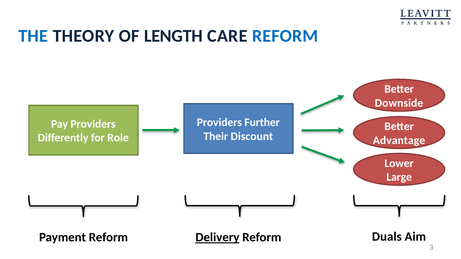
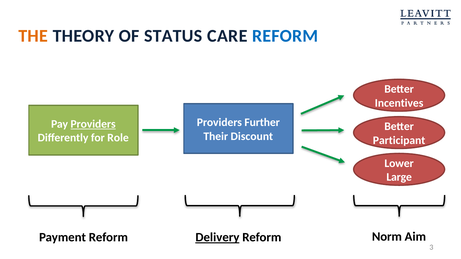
THE colour: blue -> orange (33, 36)
LENGTH: LENGTH -> STATUS (173, 36)
Downside: Downside -> Incentives (399, 103)
Providers underline: none -> present (93, 124)
Advantage: Advantage -> Participant (399, 140)
Duals: Duals -> Norm (387, 237)
